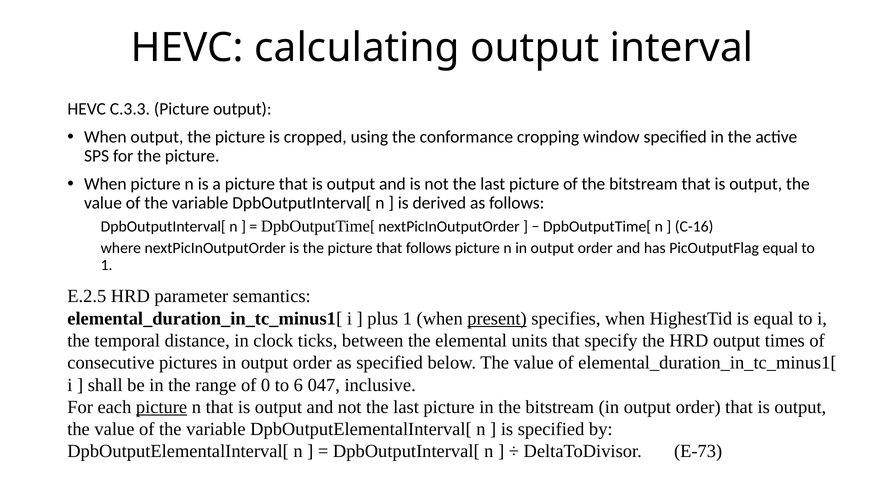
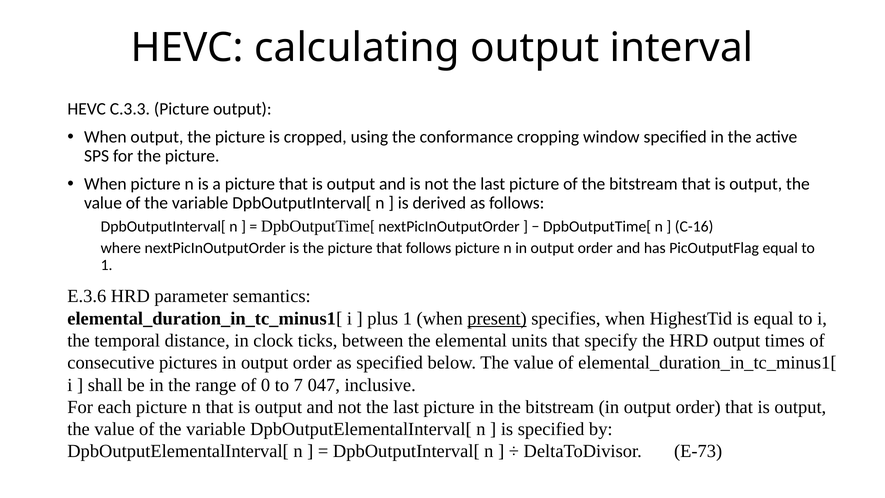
E.2.5: E.2.5 -> E.3.6 (87, 296)
6: 6 -> 7 (298, 385)
picture underline: present -> none (162, 407)
